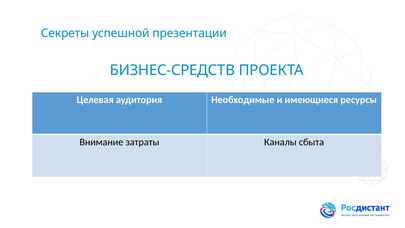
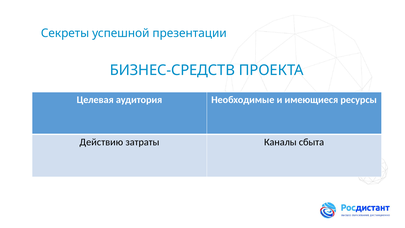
Внимание: Внимание -> Действию (101, 142)
